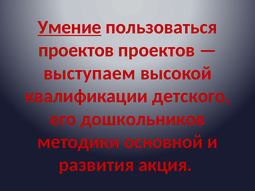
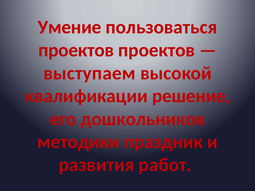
Умение underline: present -> none (70, 27)
детского: детского -> решение (191, 96)
основной: основной -> праздник (163, 142)
акция: акция -> работ (165, 165)
